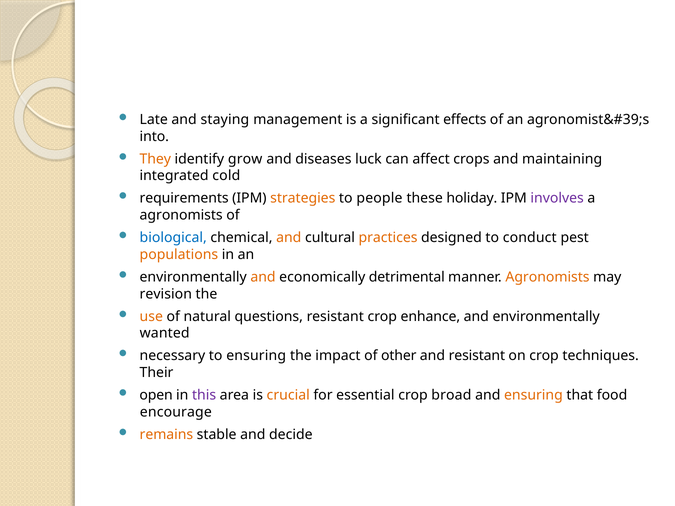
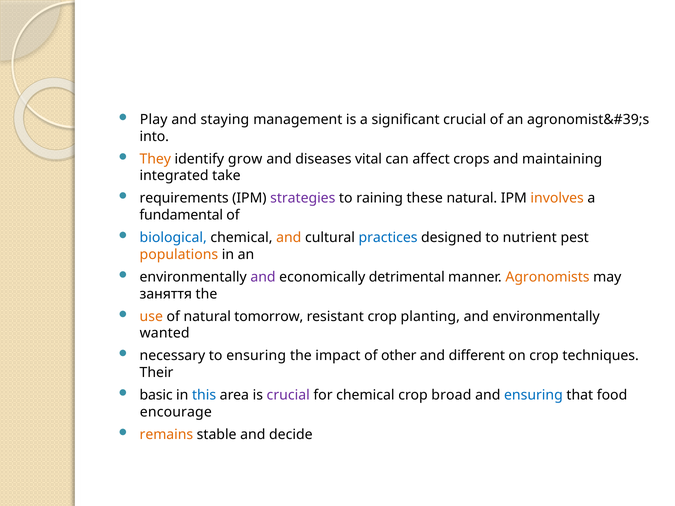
Late: Late -> Play (154, 120)
significant effects: effects -> crucial (465, 120)
luck: luck -> vital (369, 159)
cold: cold -> take (226, 176)
strategies colour: orange -> purple (303, 198)
people: people -> raining (380, 198)
these holiday: holiday -> natural (472, 198)
involves colour: purple -> orange (557, 198)
agronomists: agronomists -> fundamental (181, 215)
practices colour: orange -> blue (388, 238)
conduct: conduct -> nutrient (530, 238)
and colour: orange -> purple (263, 277)
revision: revision -> заняття (166, 294)
questions: questions -> tomorrow (269, 317)
enhance: enhance -> planting (430, 317)
and resistant: resistant -> different (477, 356)
open: open -> basic (156, 395)
this colour: purple -> blue (204, 395)
crucial colour: orange -> purple (288, 395)
for essential: essential -> chemical (365, 395)
ensuring colour: orange -> blue (533, 395)
